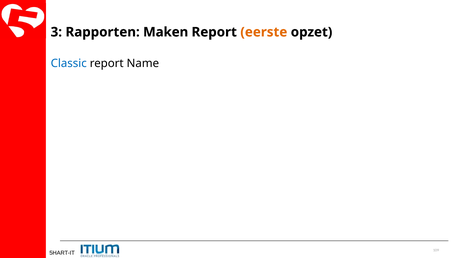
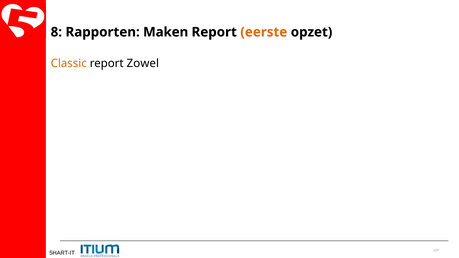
3: 3 -> 8 (56, 32)
Classic colour: blue -> orange (69, 64)
Name: Name -> Zowel (143, 64)
